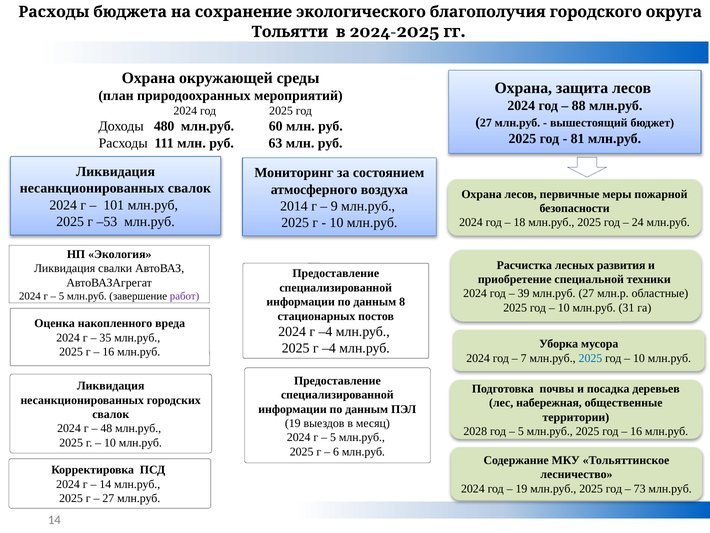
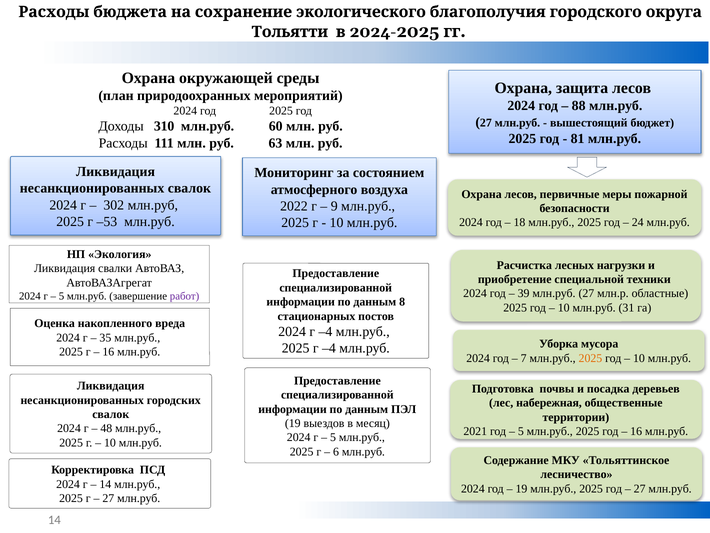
480: 480 -> 310 (164, 126)
101: 101 -> 302 (114, 205)
2014: 2014 -> 2022 (294, 206)
развития: развития -> нагрузки (621, 265)
2025 colour: blue -> orange (590, 358)
2028: 2028 -> 2021 (475, 431)
73: 73 -> 27 (640, 488)
